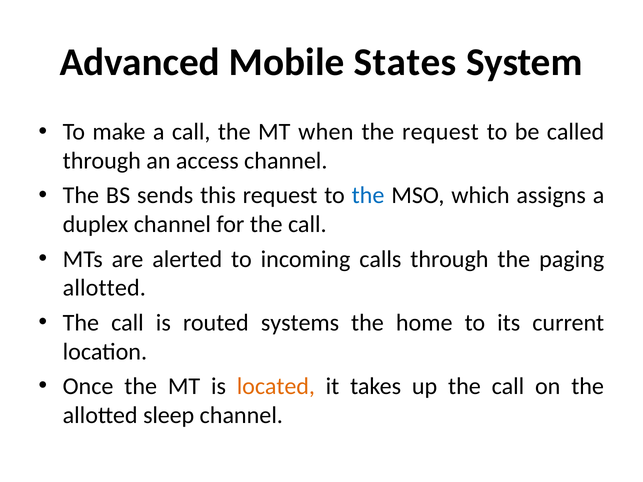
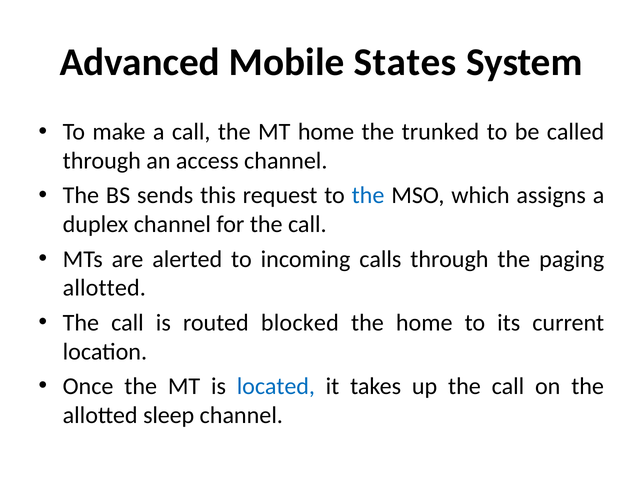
MT when: when -> home (326, 132)
the request: request -> trunked (440, 132)
systems: systems -> blocked (300, 323)
located colour: orange -> blue (276, 386)
